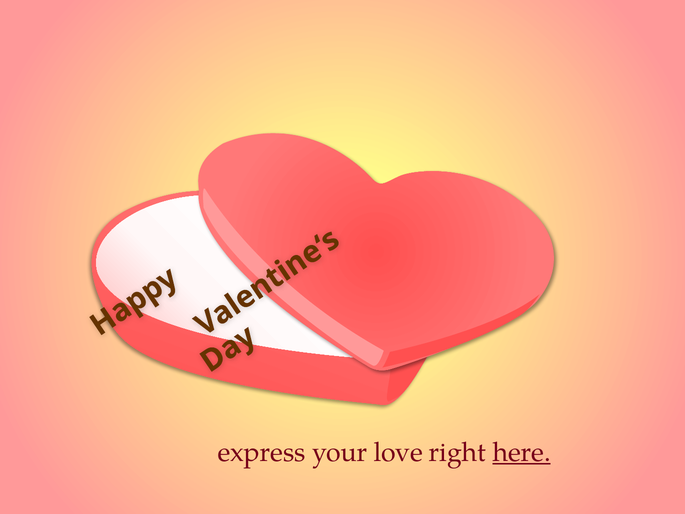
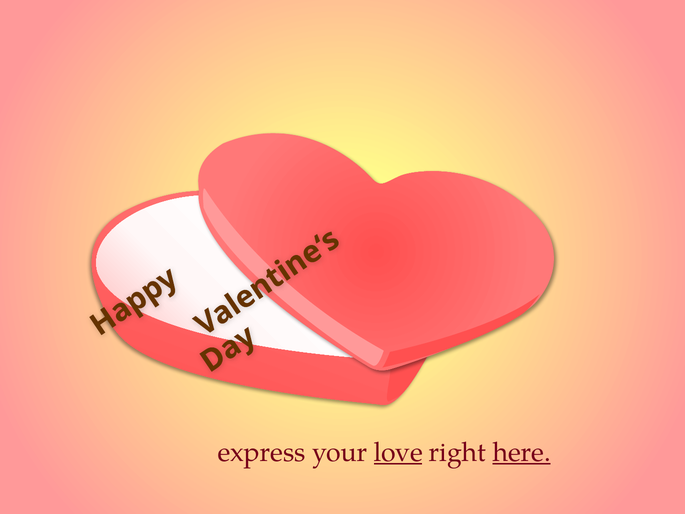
love underline: none -> present (398, 452)
